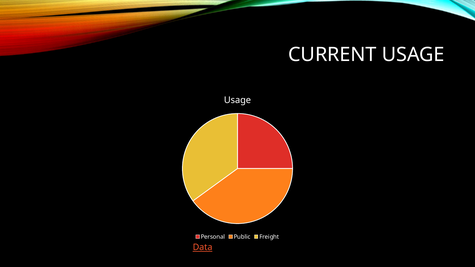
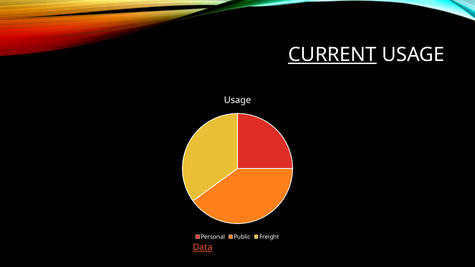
CURRENT underline: none -> present (332, 55)
